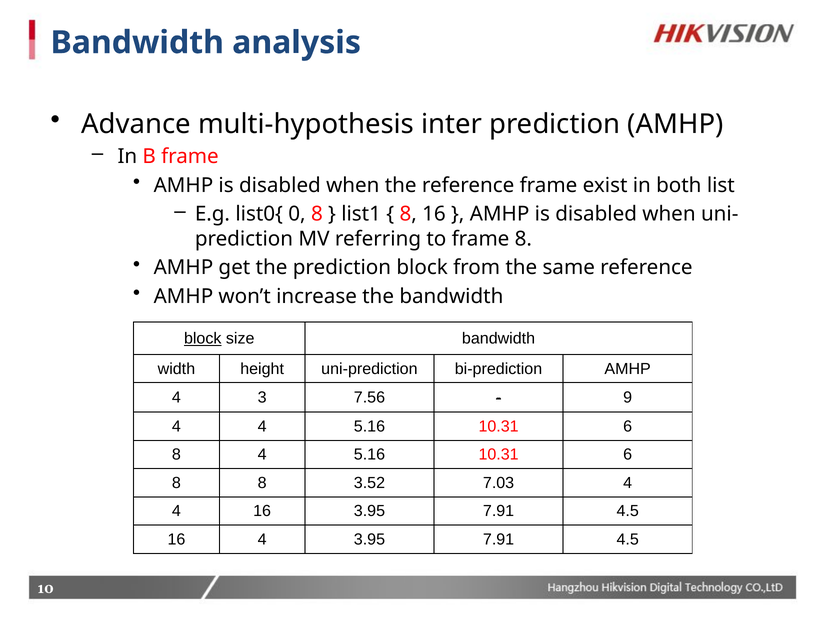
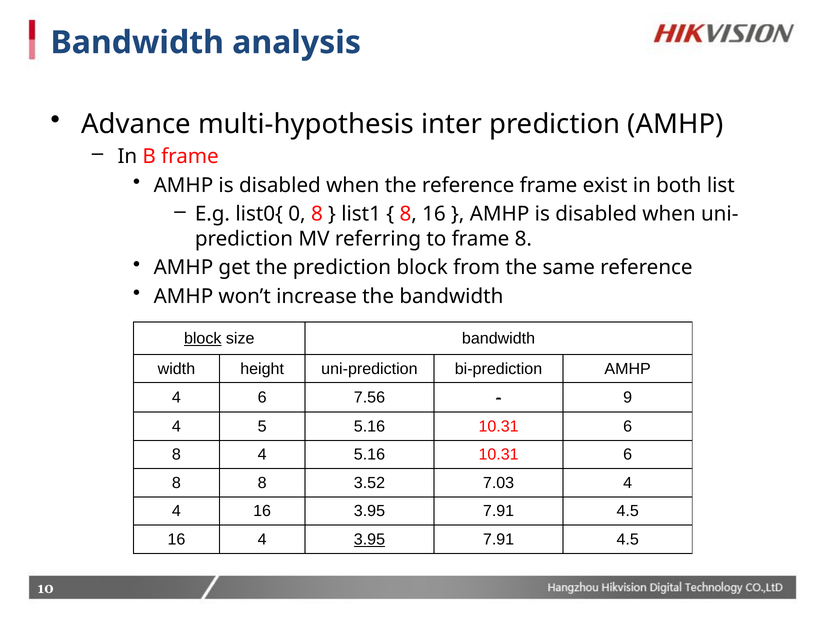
4 3: 3 -> 6 (262, 398)
4: 4 -> 5 (262, 427)
3.95 underline: none -> present (369, 540)
